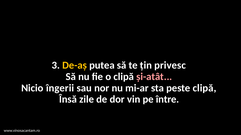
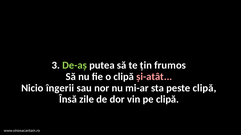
De-aș colour: yellow -> light green (75, 66)
privesc: privesc -> frumos (170, 66)
pe între: între -> clipă (167, 100)
